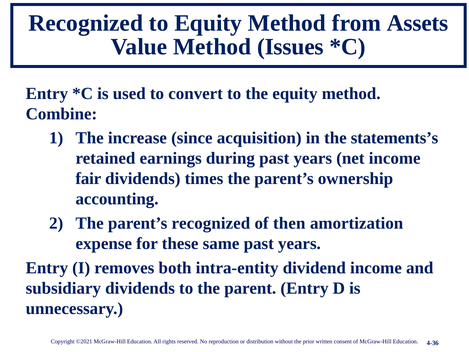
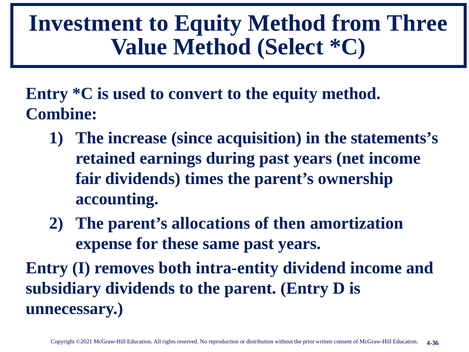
Recognized: Recognized -> Investment (86, 23)
Assets: Assets -> Three (417, 23)
Issues: Issues -> Select (290, 47)
parent’s recognized: recognized -> allocations (211, 223)
